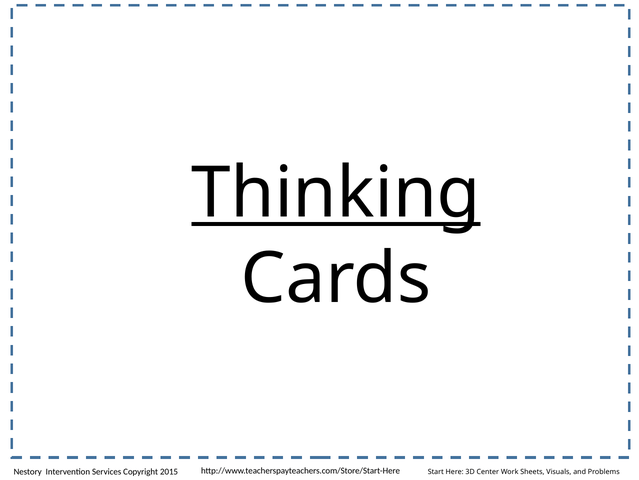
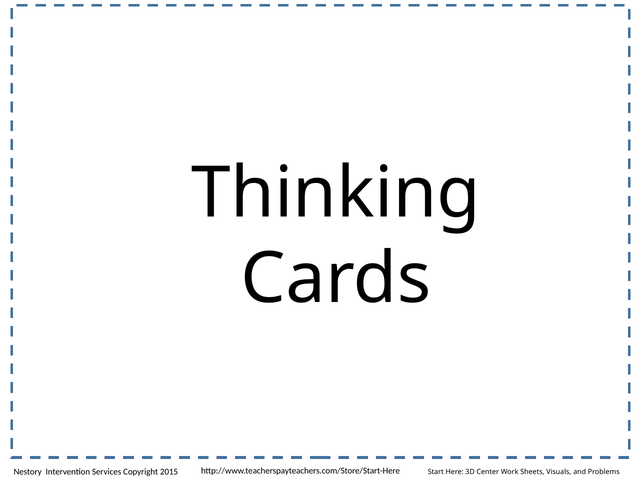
Thinking underline: present -> none (336, 193)
